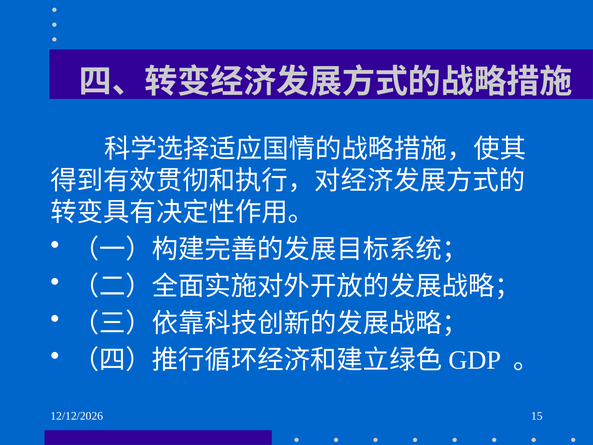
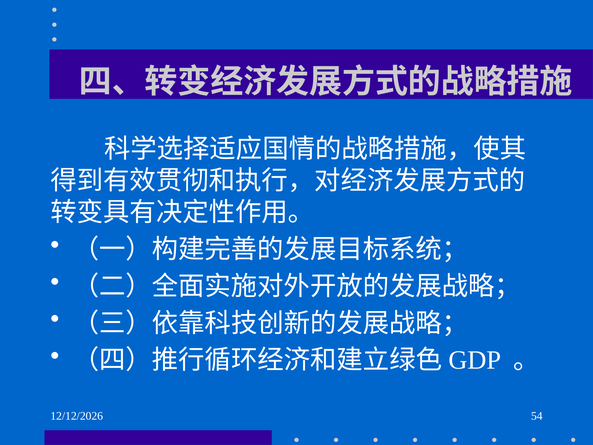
15: 15 -> 54 (537, 416)
